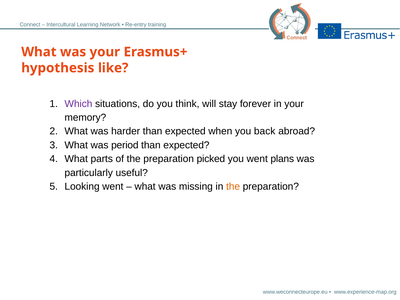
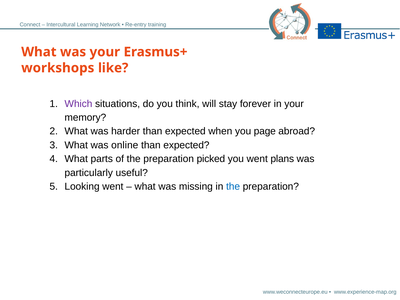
hypothesis: hypothesis -> workshops (58, 68)
back: back -> page (265, 131)
period: period -> online (125, 145)
the colour: orange -> blue (233, 187)
